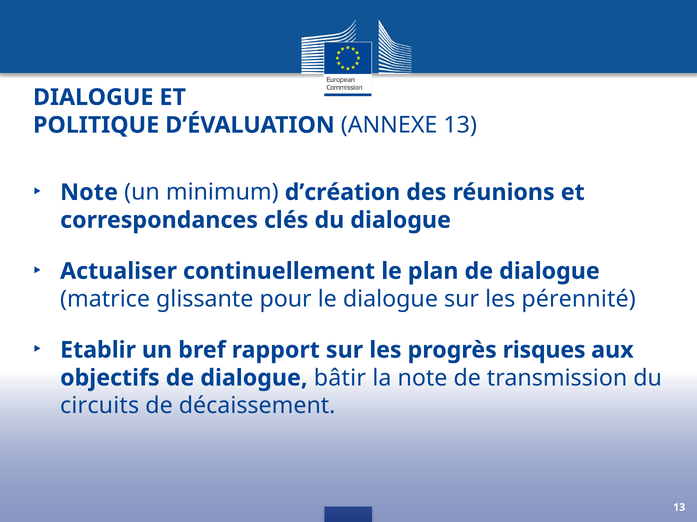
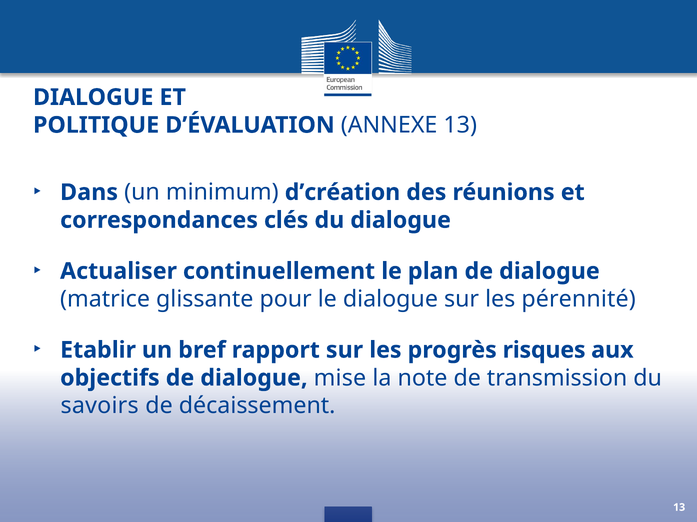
Note: Note -> Dans (89, 193)
bâtir: bâtir -> mise (340, 378)
circuits: circuits -> savoirs (100, 406)
